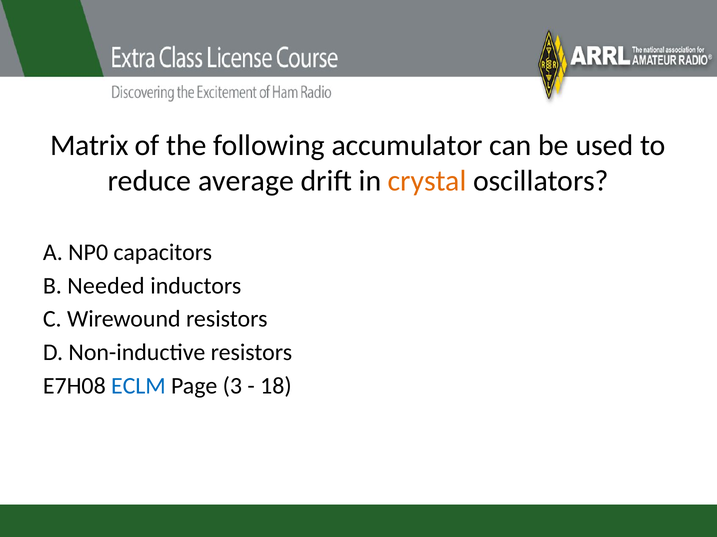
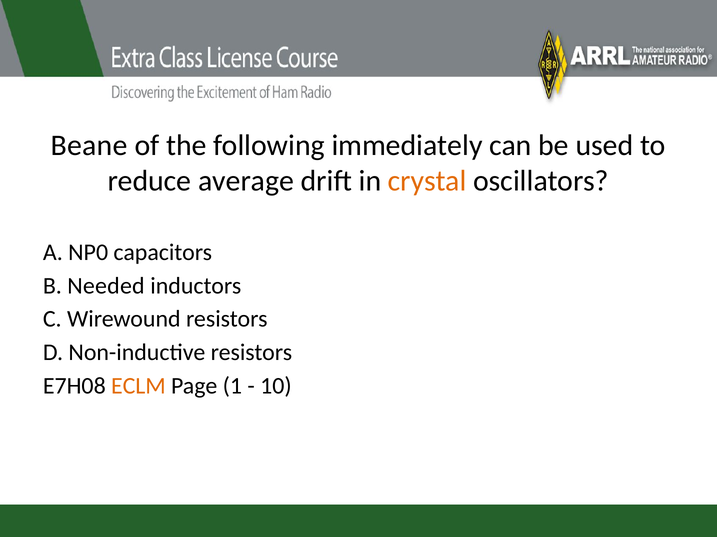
Matrix: Matrix -> Beane (89, 145)
accumulator: accumulator -> immediately (407, 145)
ECLM colour: blue -> orange (138, 386)
3: 3 -> 1 (232, 386)
18: 18 -> 10 (276, 386)
